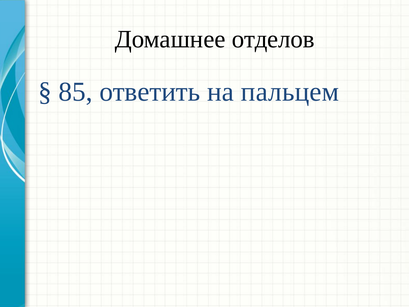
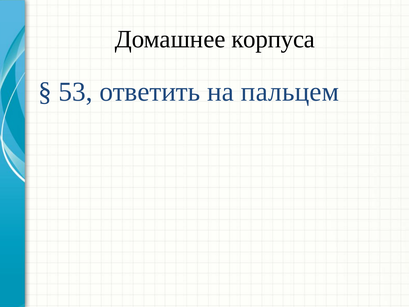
отделов: отделов -> корпуса (273, 39)
85: 85 -> 53 (76, 92)
